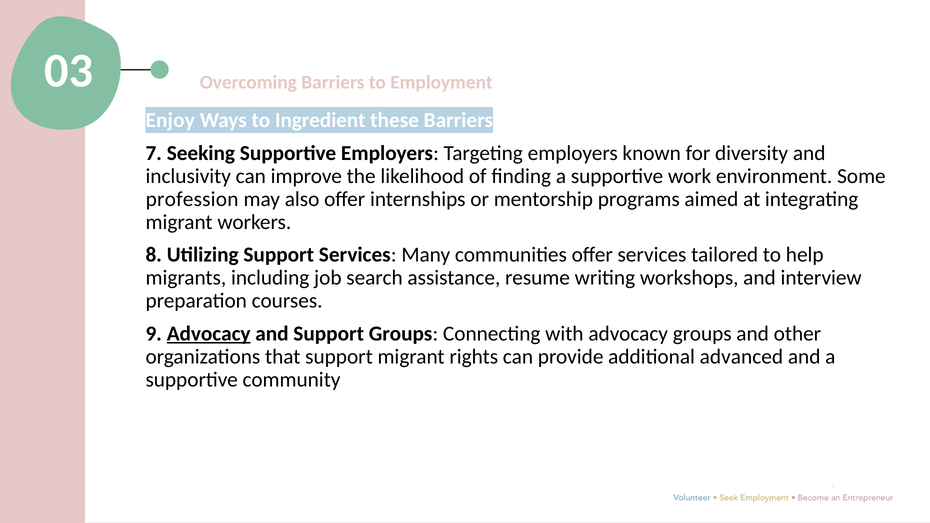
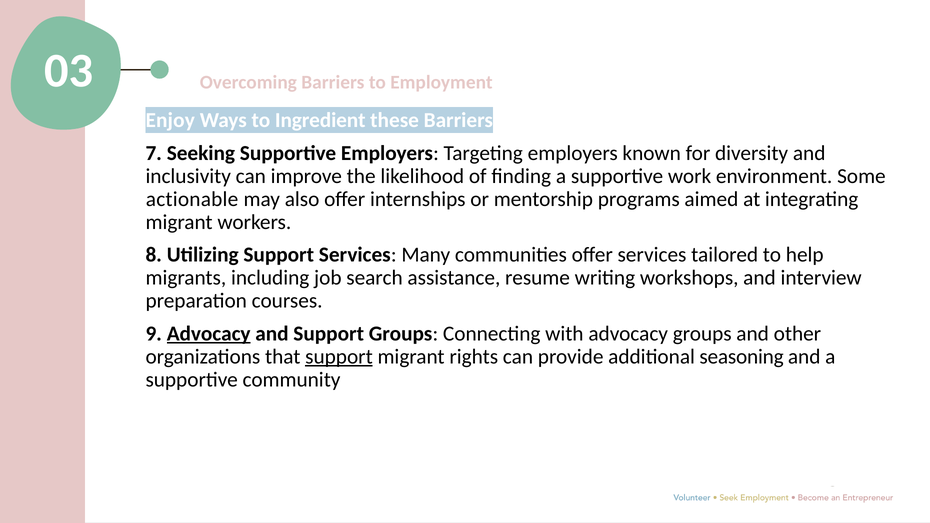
profession: profession -> actionable (192, 199)
support underline: none -> present (339, 357)
advanced: advanced -> seasoning (742, 357)
